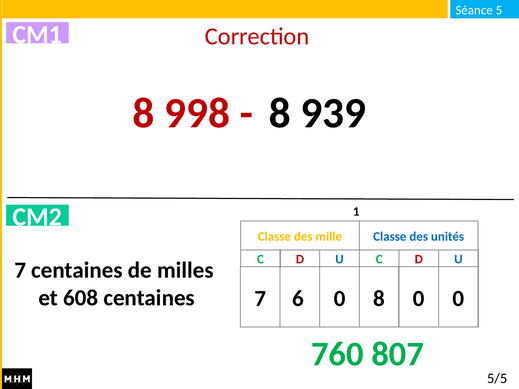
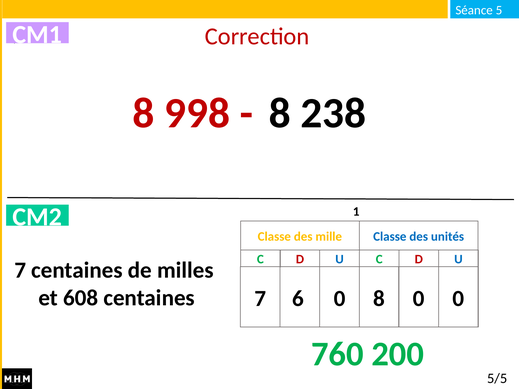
939: 939 -> 238 (333, 113)
807: 807 -> 200 (398, 354)
